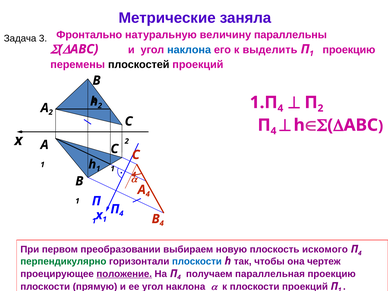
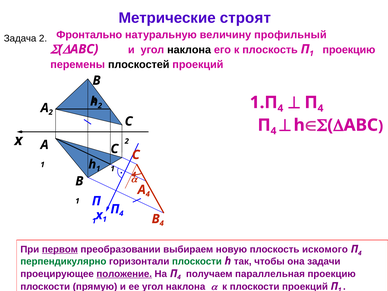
заняла: заняла -> строят (245, 18)
параллельны: параллельны -> профильный (290, 35)
Задача 3: 3 -> 2 (43, 38)
наклона colour: blue -> black (189, 50)
к выделить: выделить -> плоскость (270, 50)
2: 2 -> 4 (320, 108)
первом underline: none -> present (60, 249)
плоскости colour: blue -> green (197, 261)
чертеж: чертеж -> задачи (324, 261)
